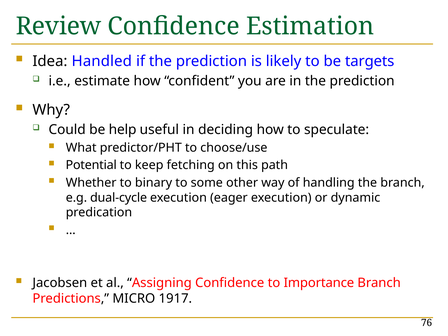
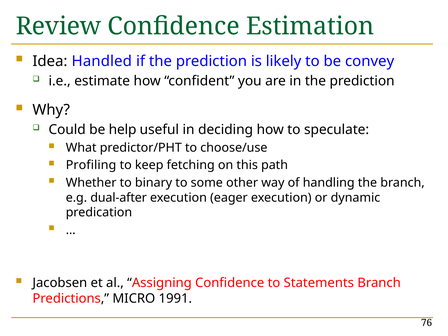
targets: targets -> convey (370, 61)
Potential: Potential -> Profiling (91, 165)
dual-cycle: dual-cycle -> dual-after (119, 198)
Importance: Importance -> Statements (319, 283)
1917: 1917 -> 1991 (175, 298)
